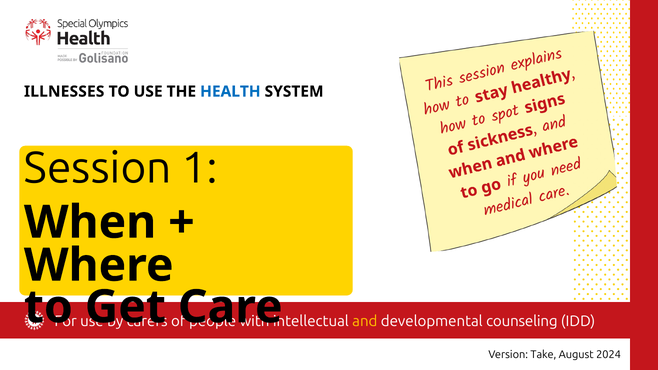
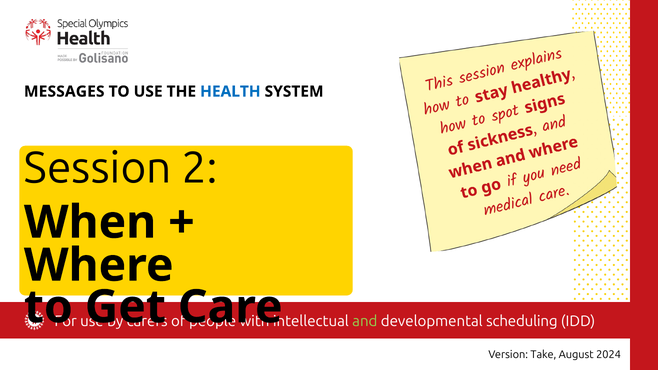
ILLNESSES: ILLNESSES -> MESSAGES (64, 92)
1: 1 -> 2 (200, 168)
and colour: yellow -> light green (365, 321)
counseling: counseling -> scheduling (522, 321)
